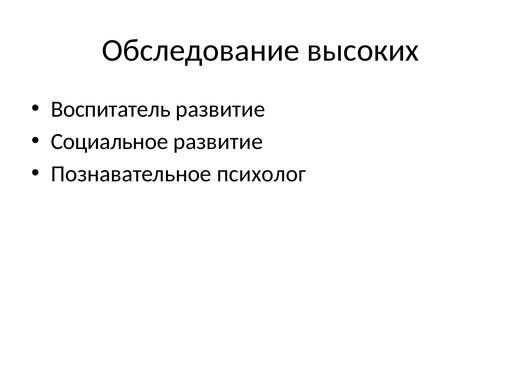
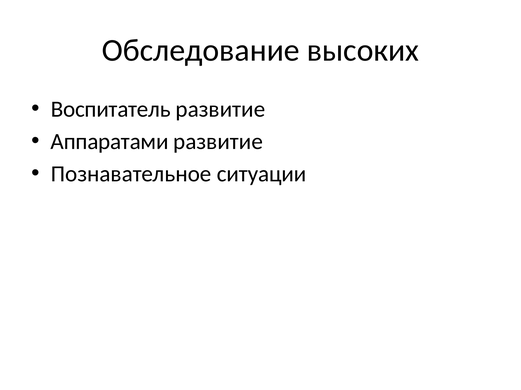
Социальное: Социальное -> Аппаратами (110, 142)
психолог: психолог -> ситуации (262, 174)
